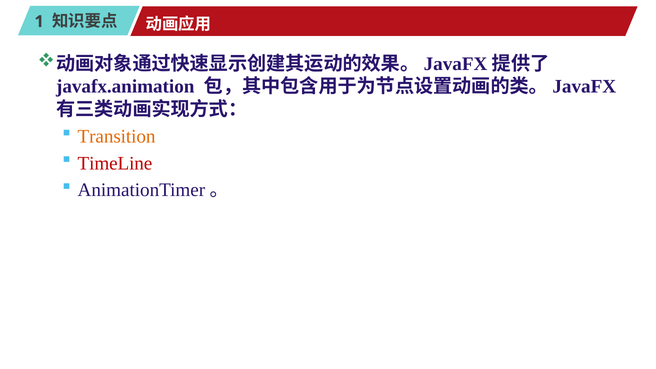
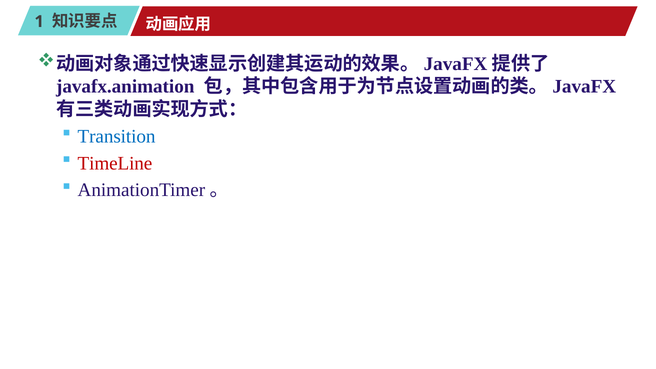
Transition colour: orange -> blue (117, 136)
